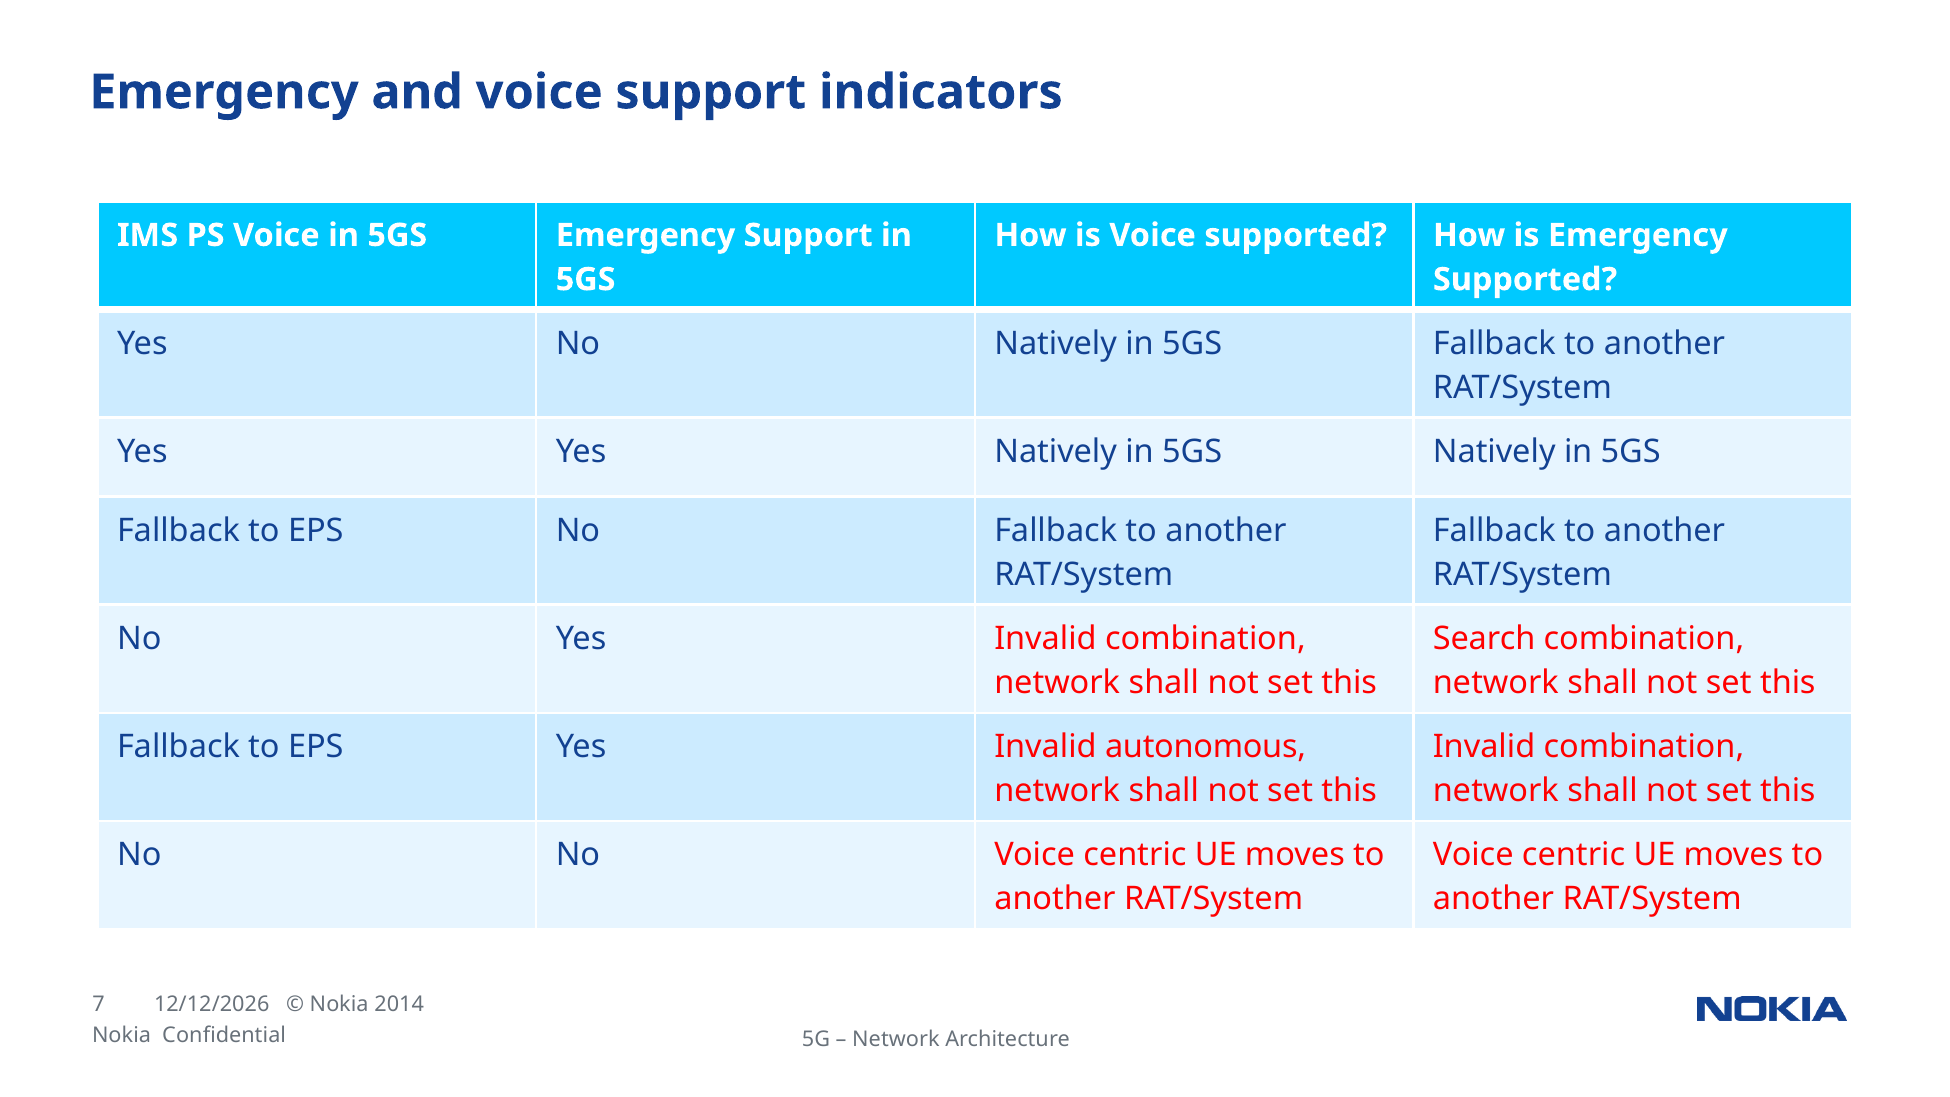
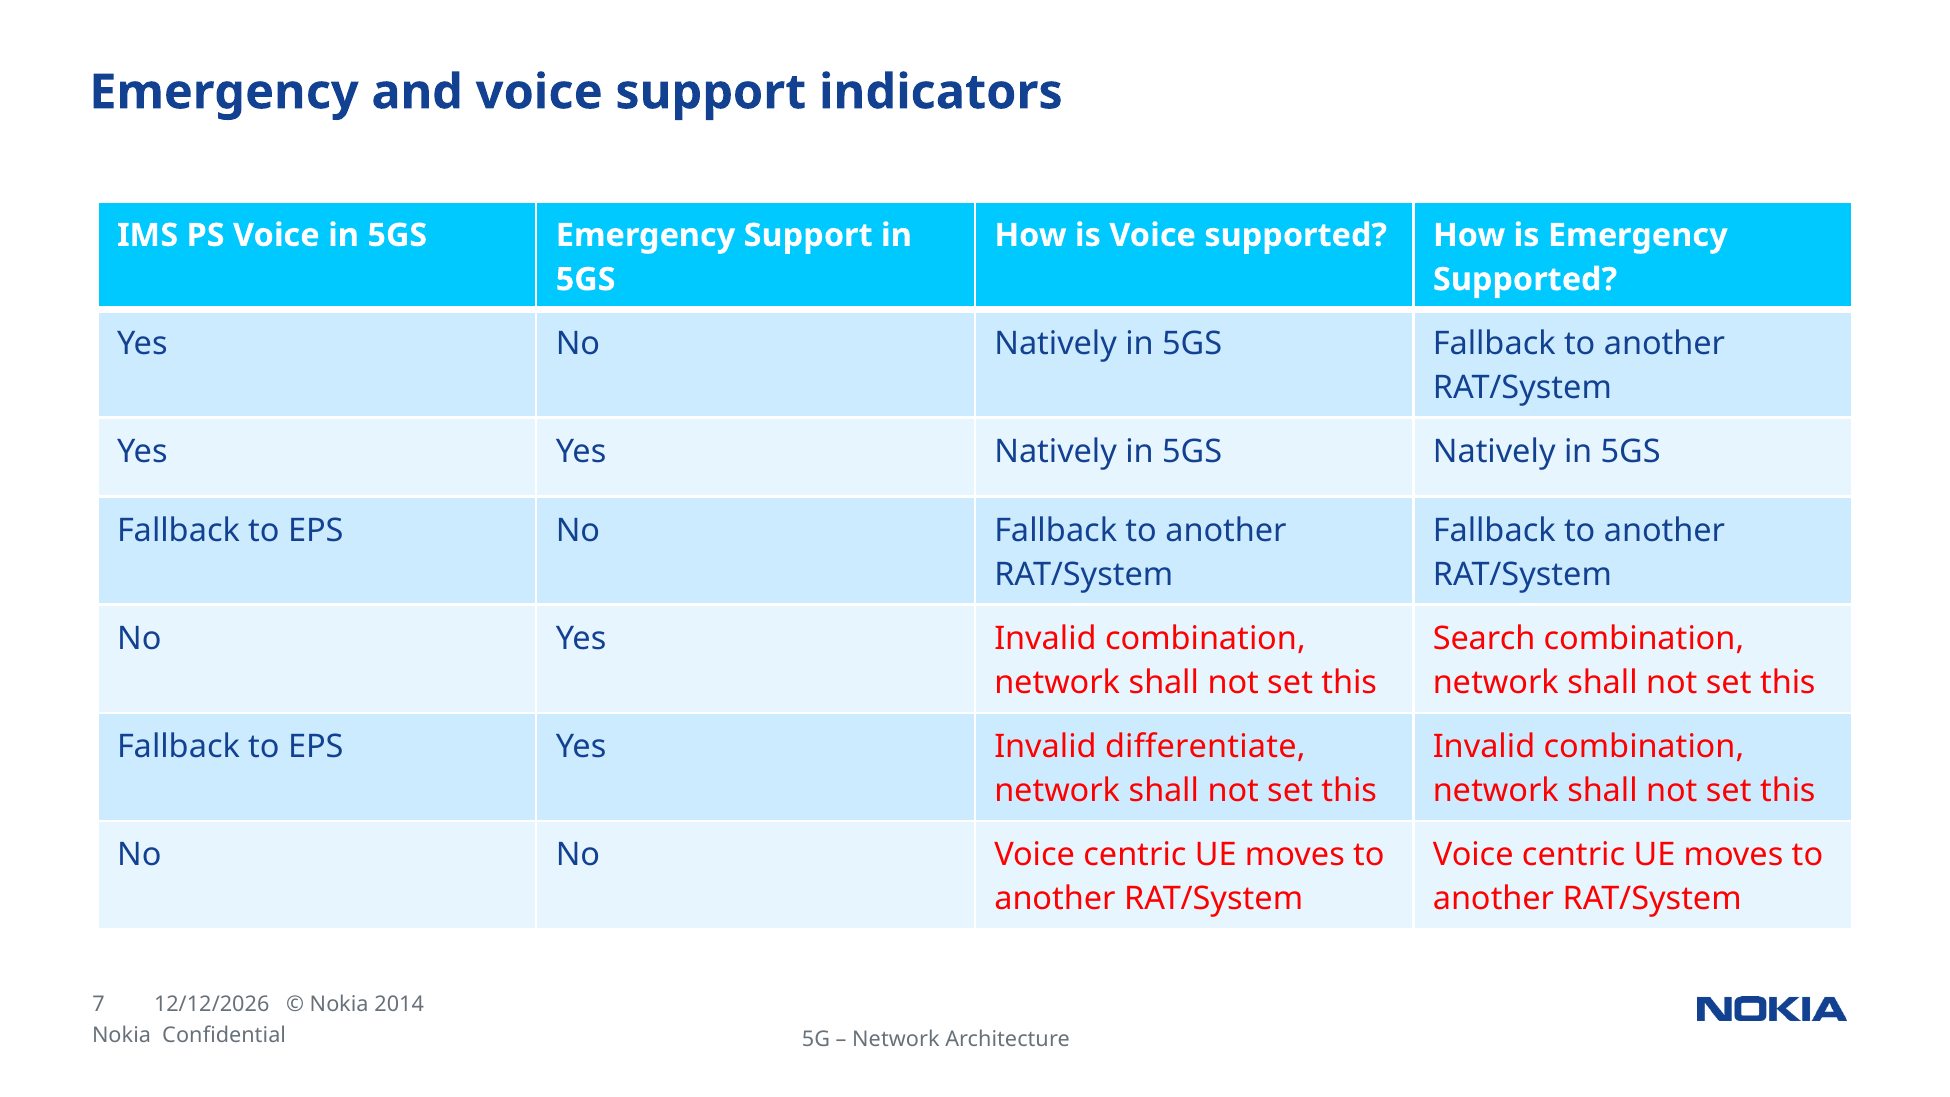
autonomous: autonomous -> differentiate (1205, 746)
